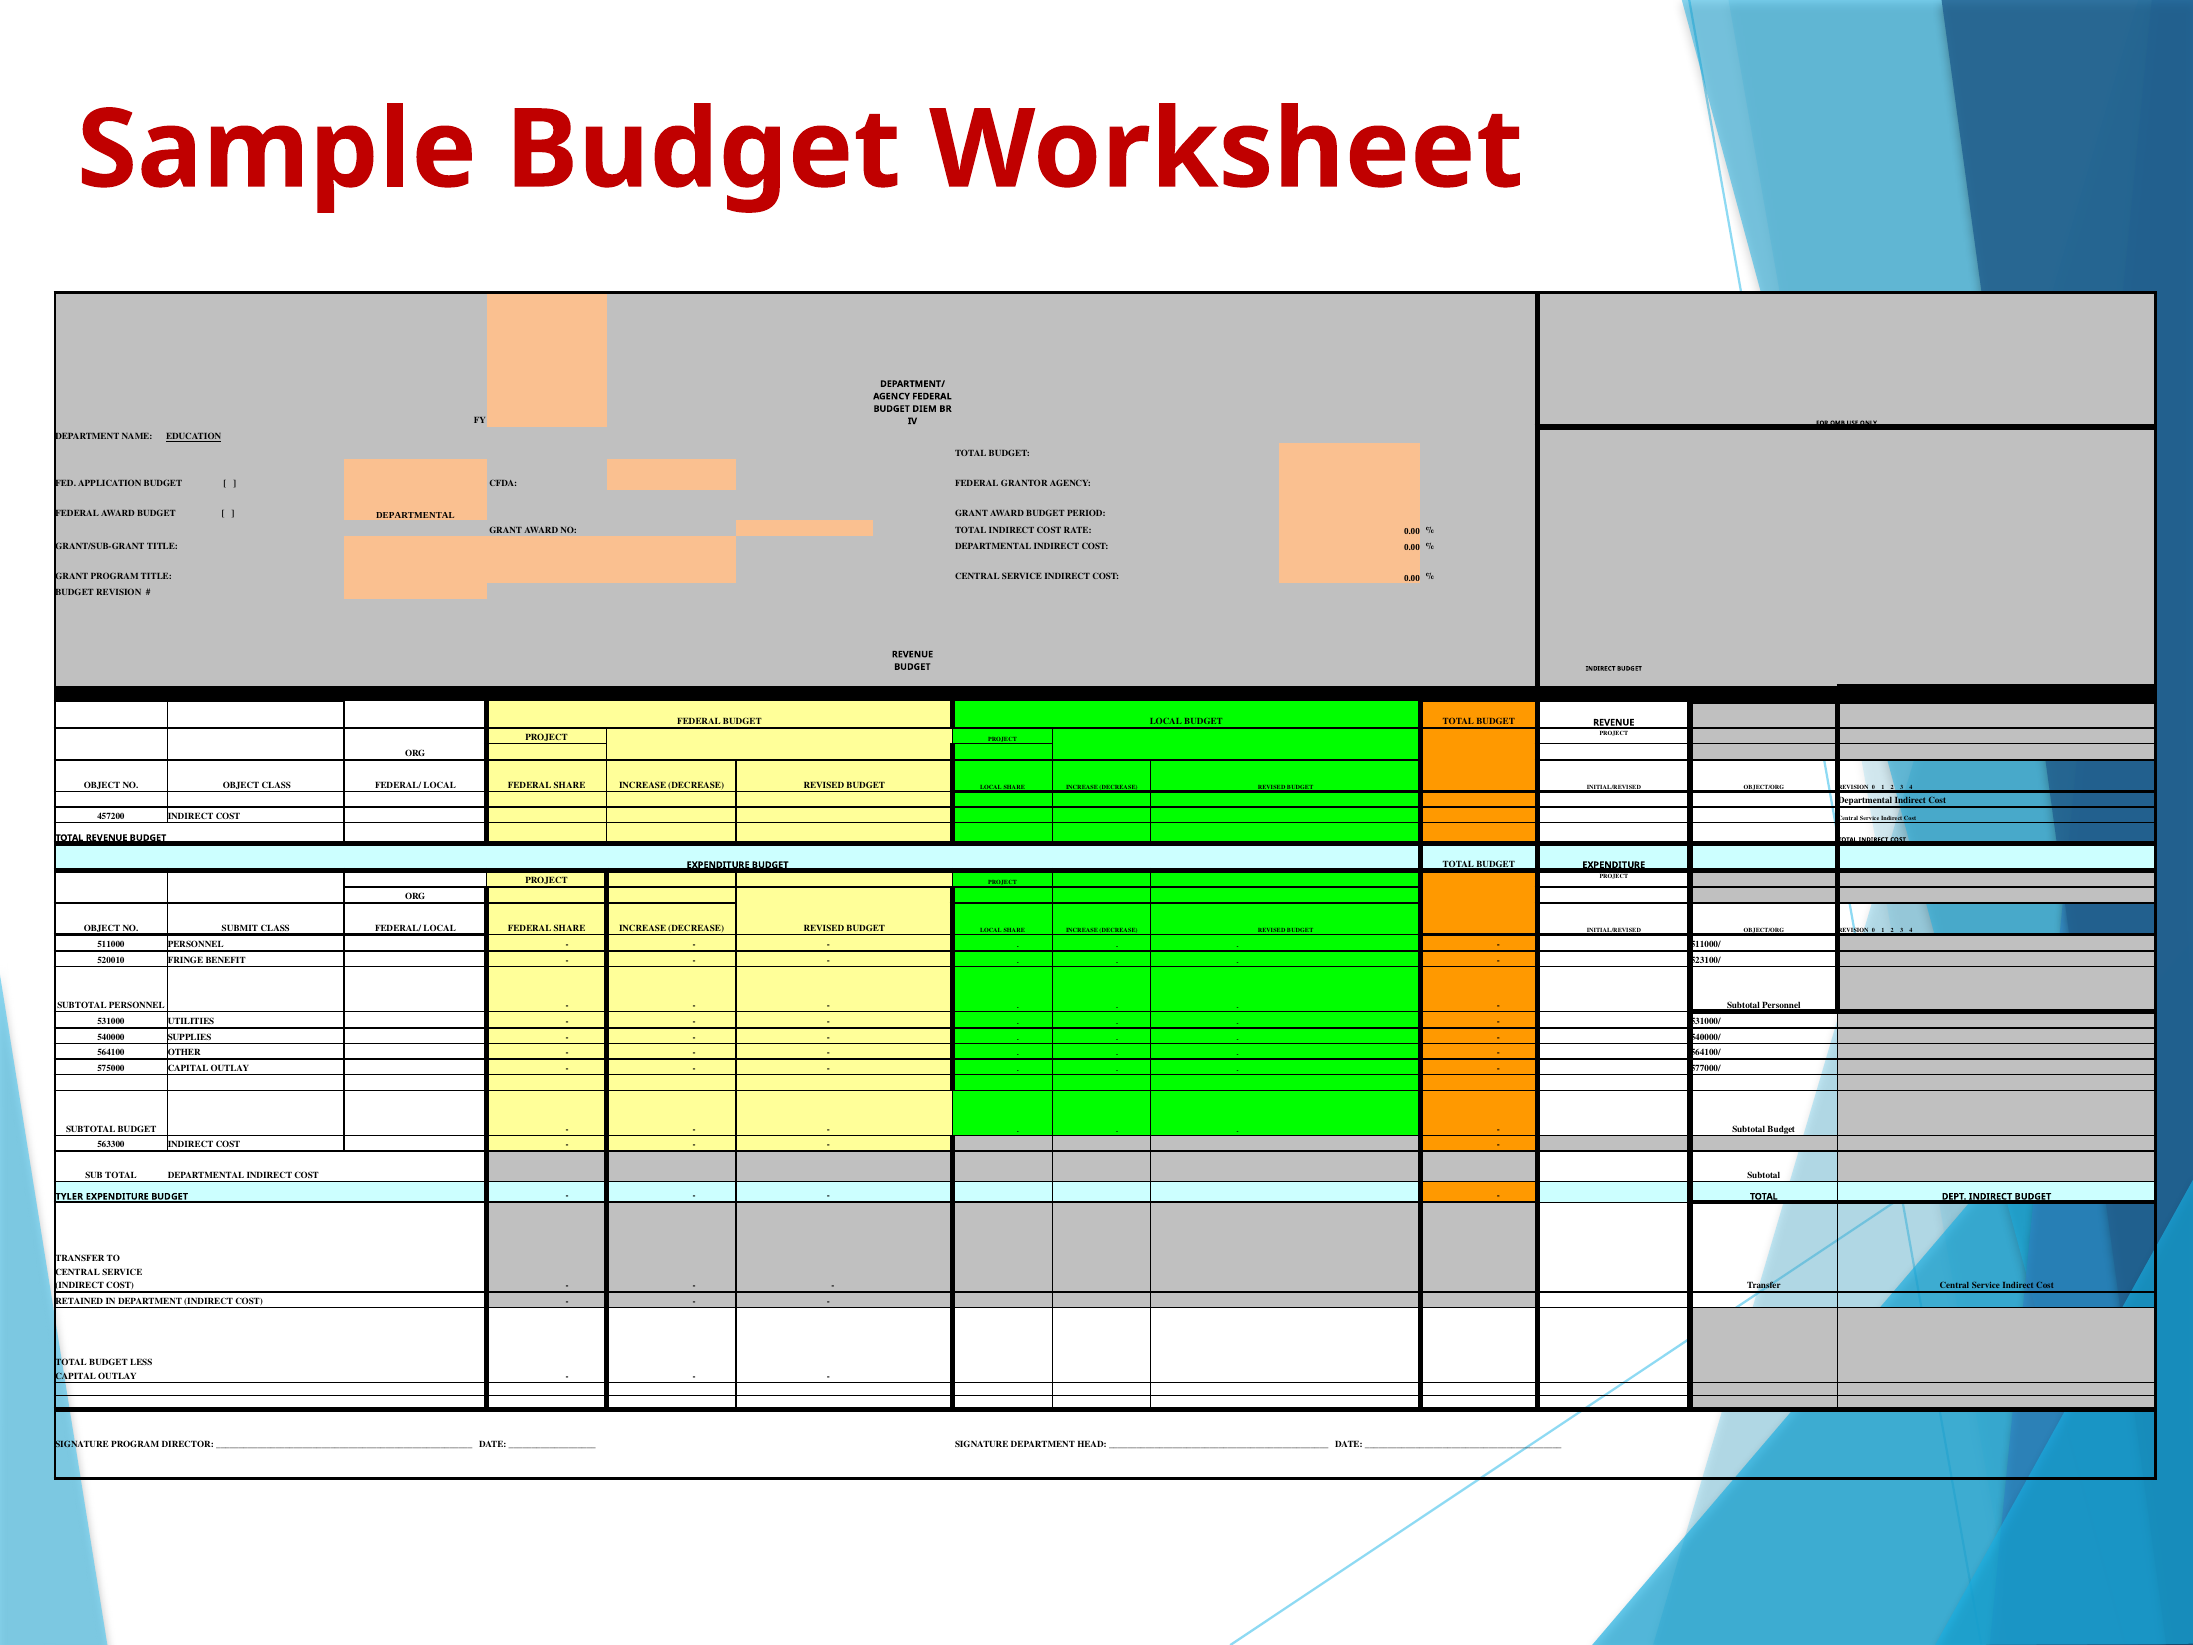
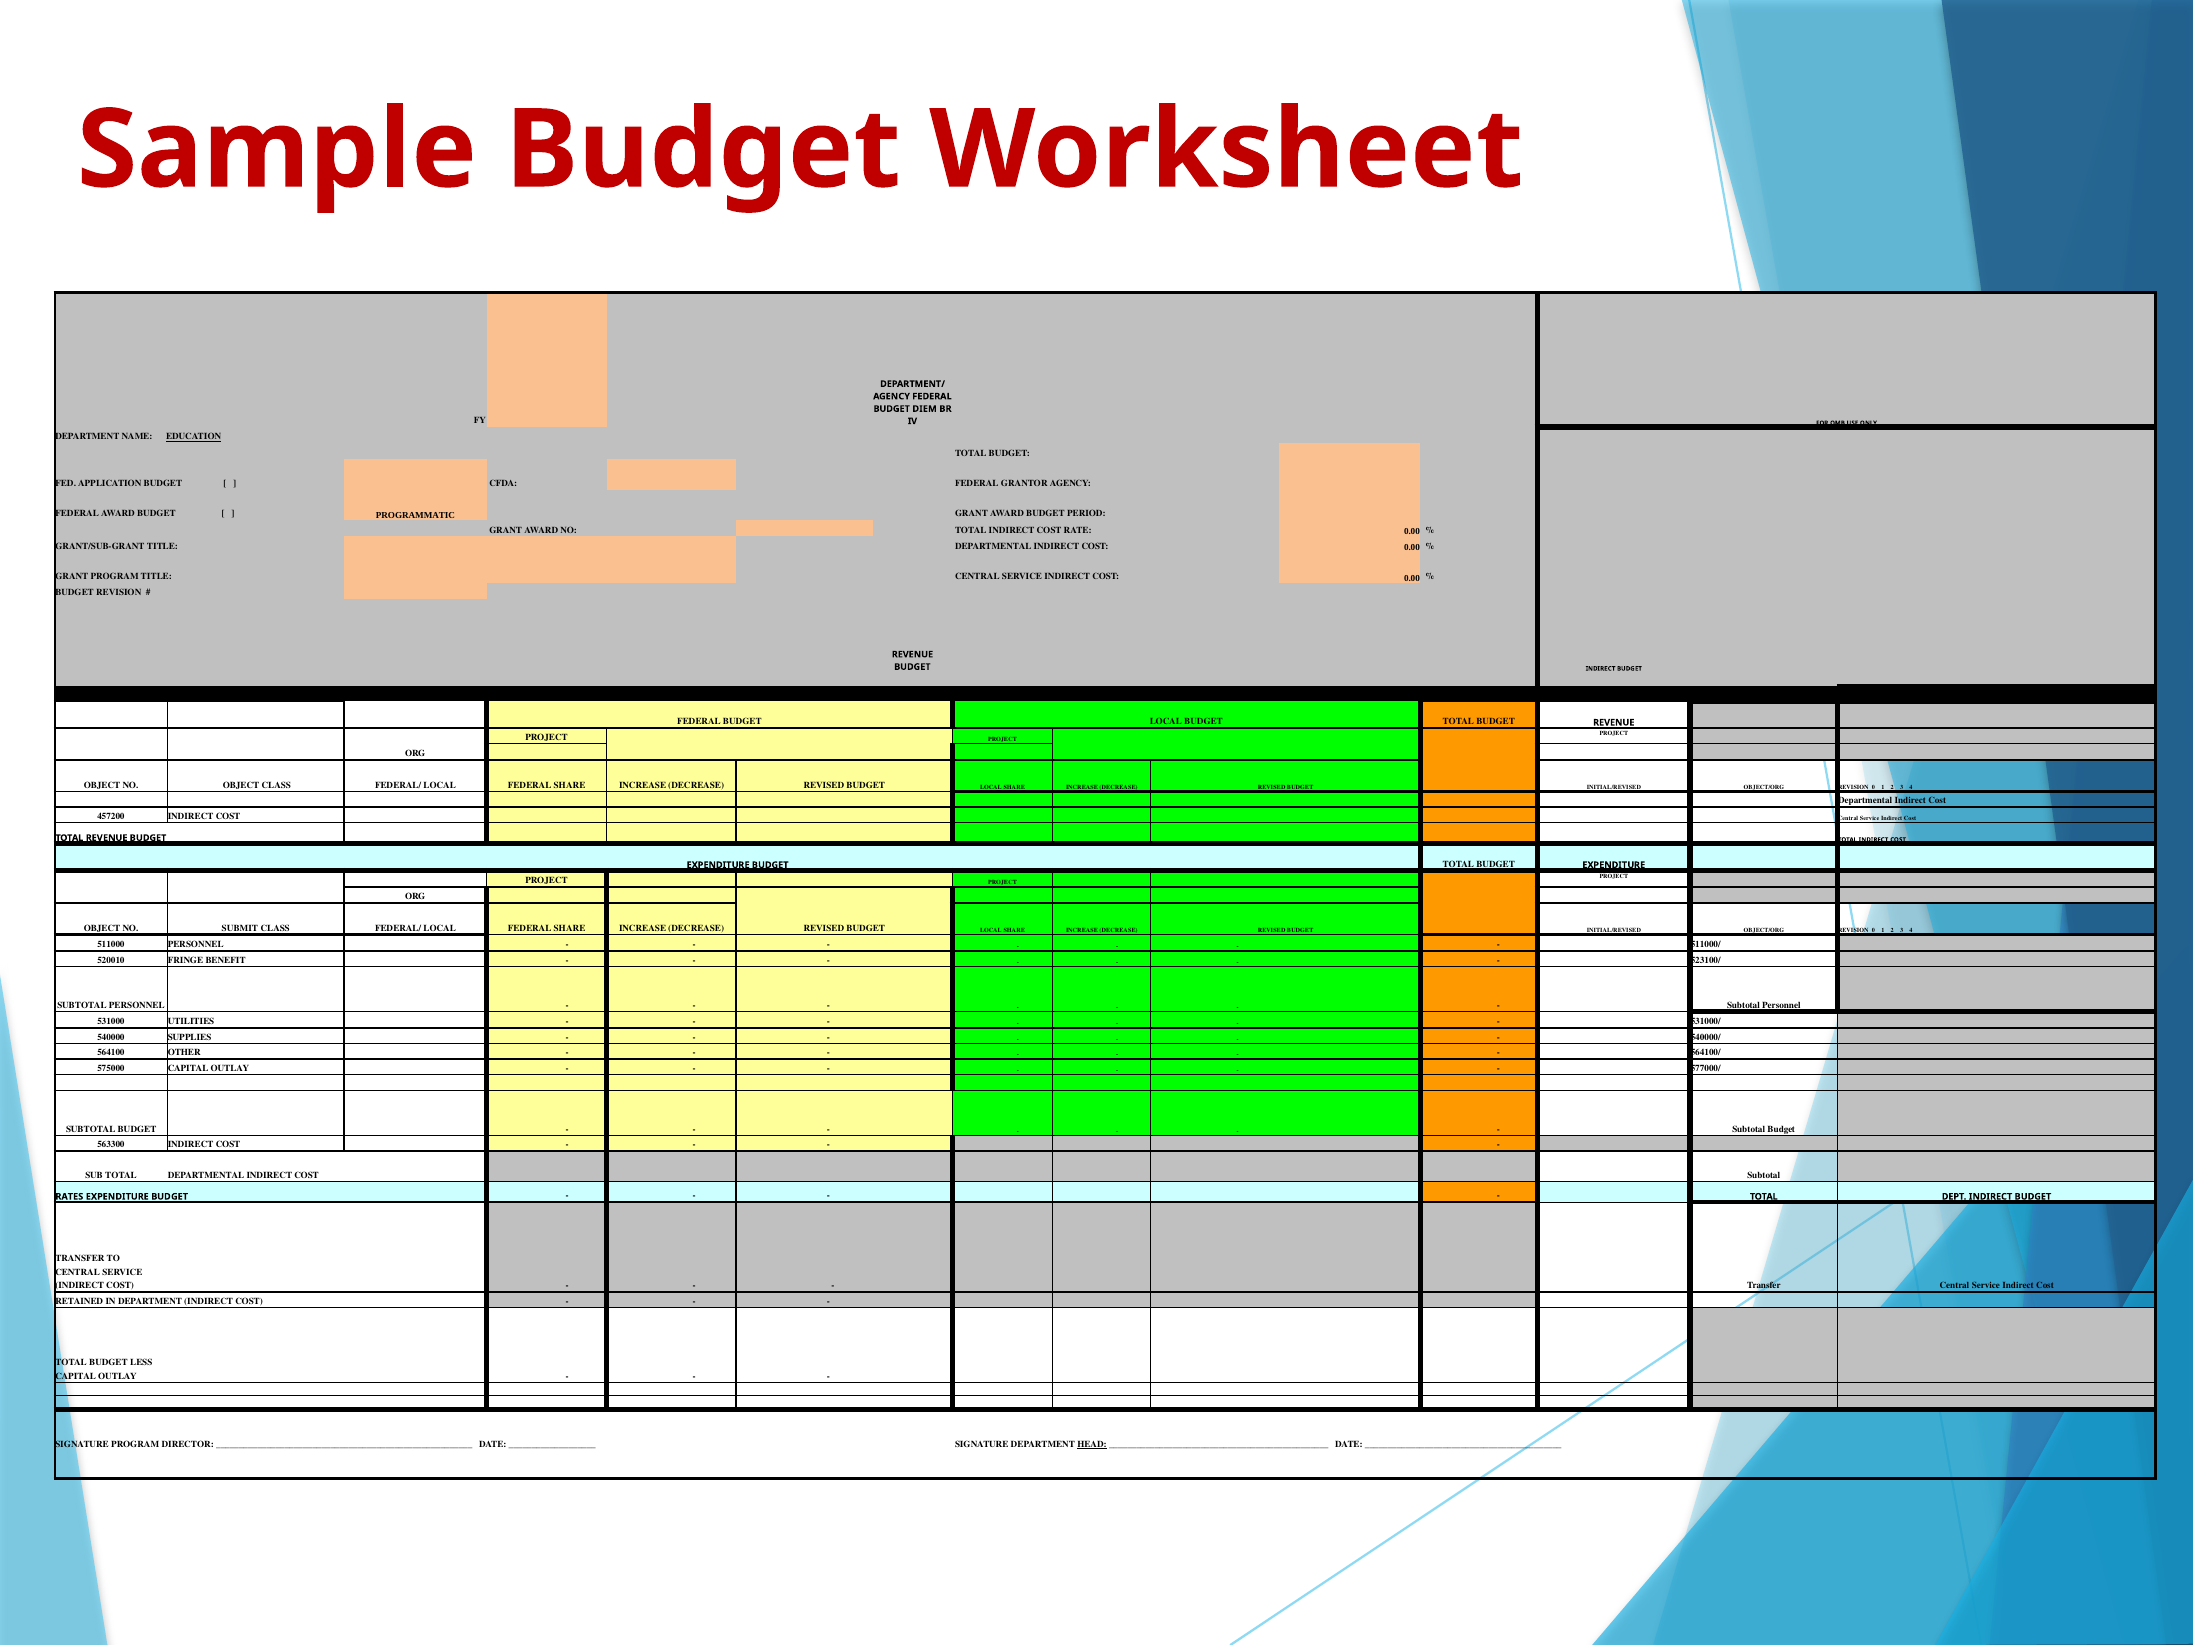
DEPARTMENTAL: DEPARTMENTAL -> PROGRAMMATIC (415, 515)
TYLER: TYLER -> RATES (69, 1196)
HEAD underline: none -> present (1092, 1444)
